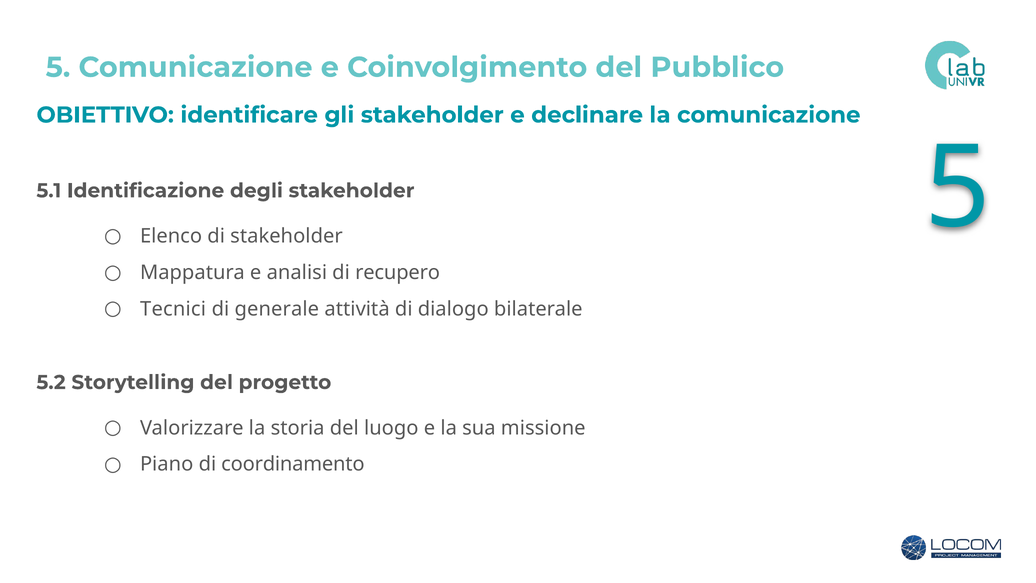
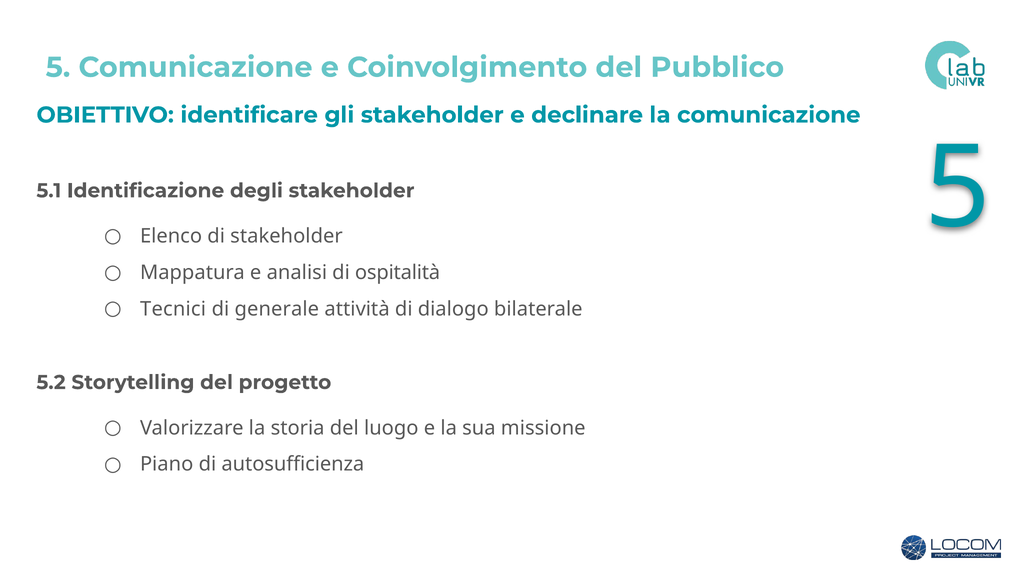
recupero: recupero -> ospitalità (398, 272)
coordinamento: coordinamento -> autosufficienza (293, 464)
